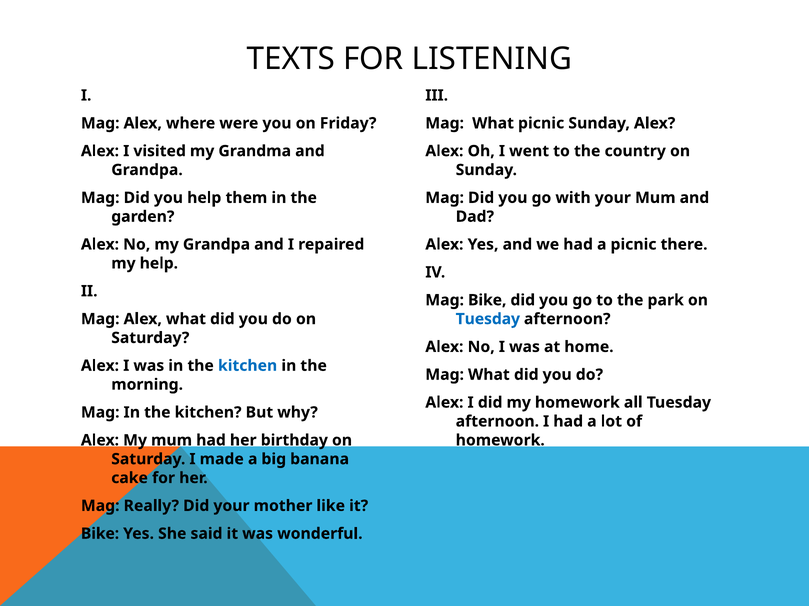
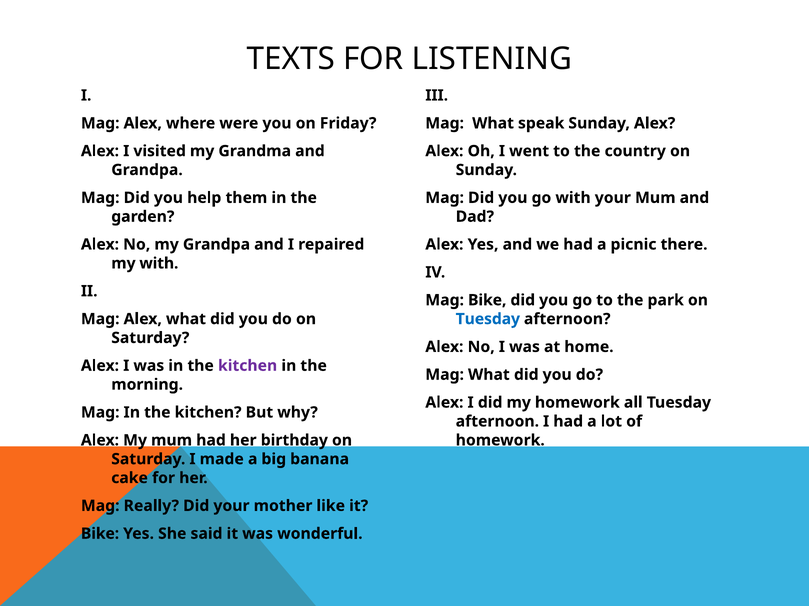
What picnic: picnic -> speak (541, 123)
my help: help -> with (159, 264)
kitchen colour: blue -> purple (248, 366)
